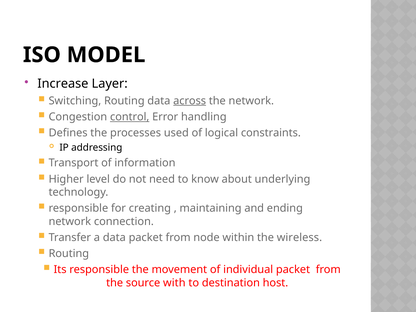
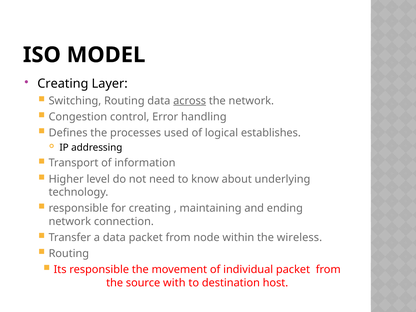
Increase: Increase -> Creating (63, 84)
control underline: present -> none (130, 117)
constraints: constraints -> establishes (271, 133)
